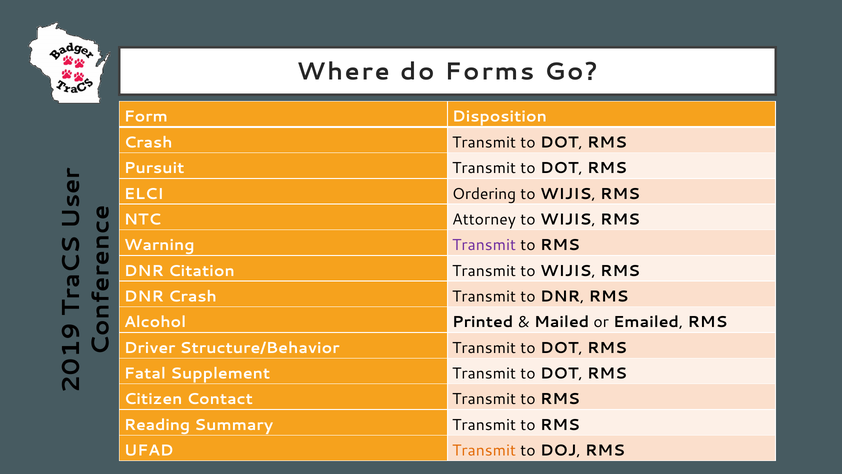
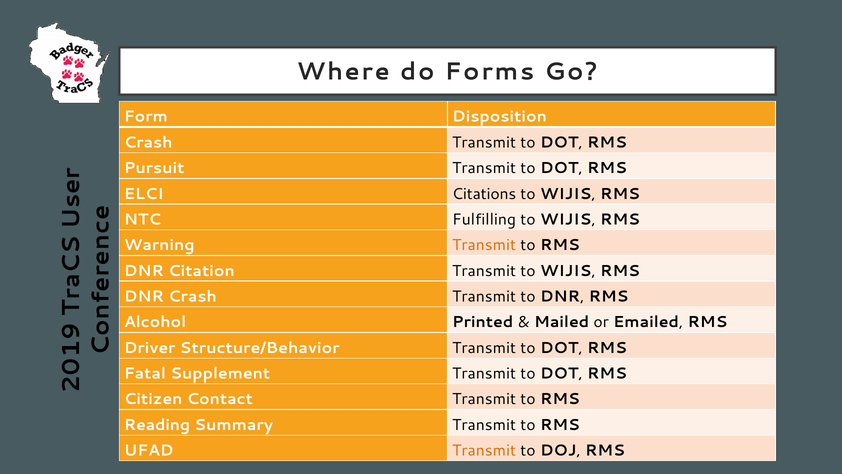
Ordering: Ordering -> Citations (484, 194)
Attorney: Attorney -> Fulfilling (484, 219)
Transmit colour: purple -> orange (484, 245)
